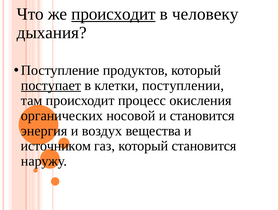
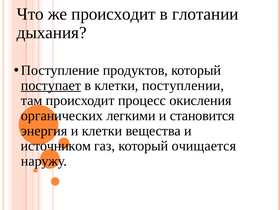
происходит underline: present -> none (114, 14)
человеку: человеку -> глотании (205, 14)
носовой: носовой -> легкими (131, 116)
и воздух: воздух -> клетки (102, 131)
который становится: становится -> очищается (204, 146)
